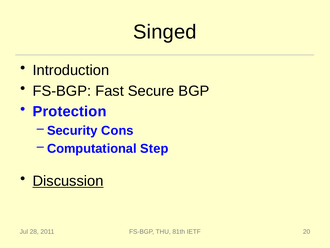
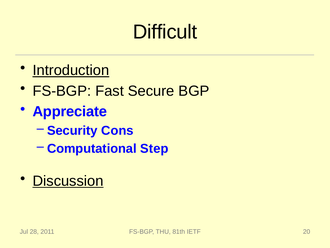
Singed: Singed -> Difficult (165, 32)
Introduction underline: none -> present (71, 70)
Protection: Protection -> Appreciate (70, 111)
